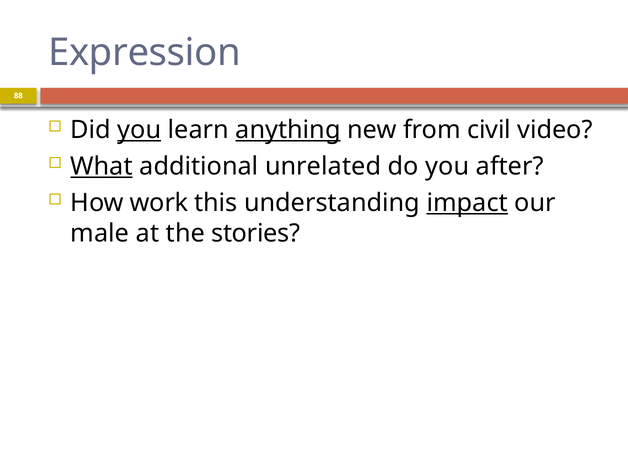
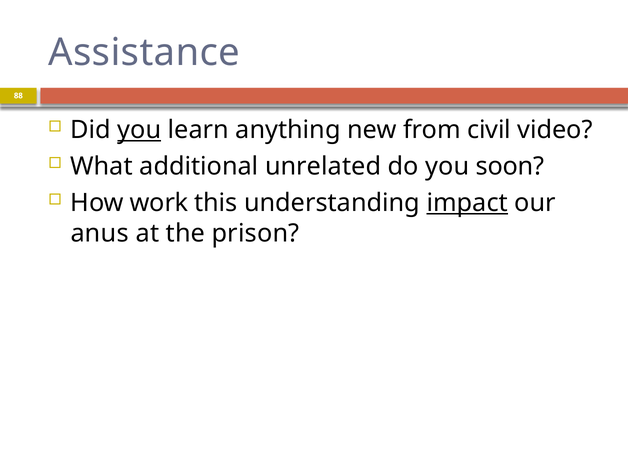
Expression: Expression -> Assistance (144, 52)
anything underline: present -> none (288, 130)
What underline: present -> none (102, 166)
after: after -> soon (510, 166)
male: male -> anus (100, 233)
stories: stories -> prison (256, 233)
